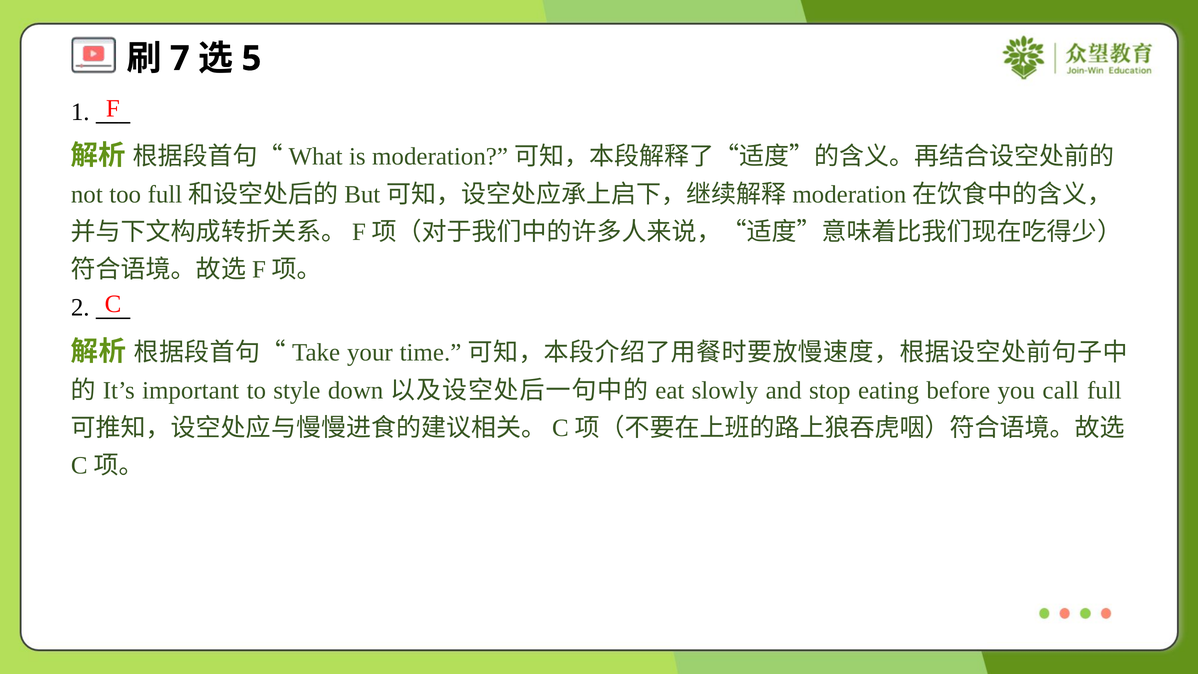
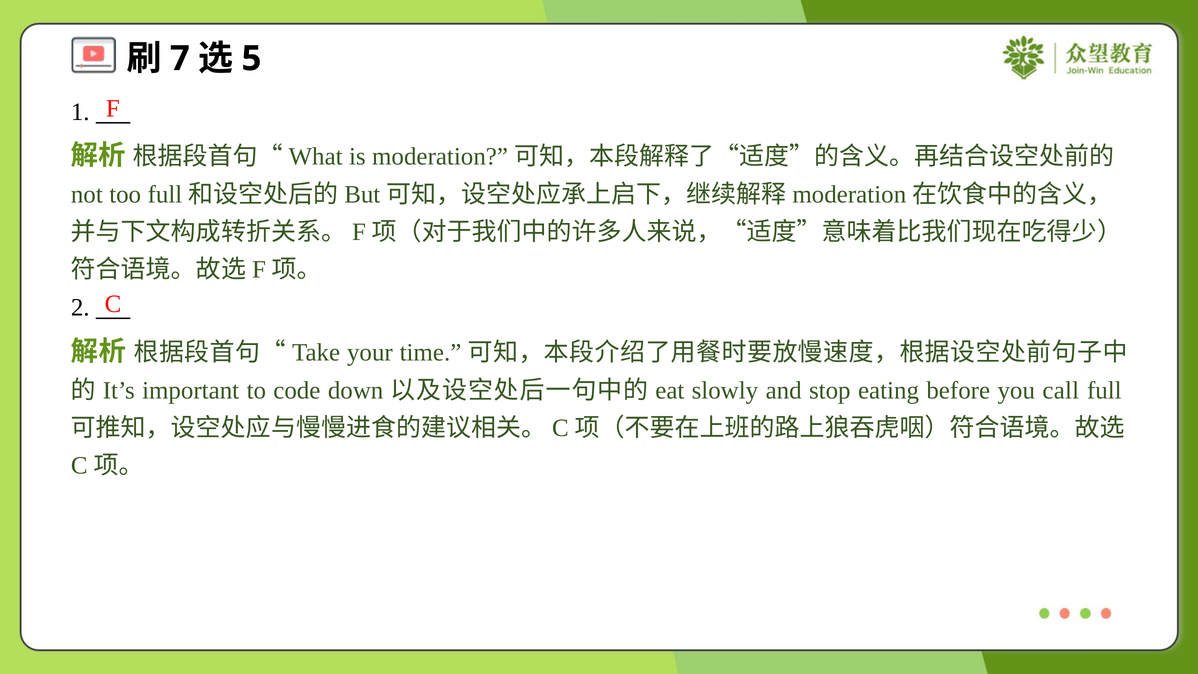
style: style -> code (297, 391)
